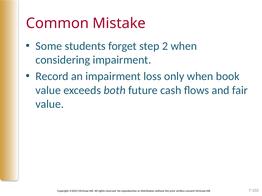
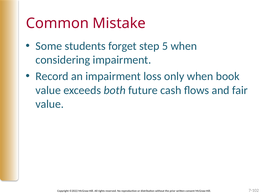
2: 2 -> 5 (165, 46)
